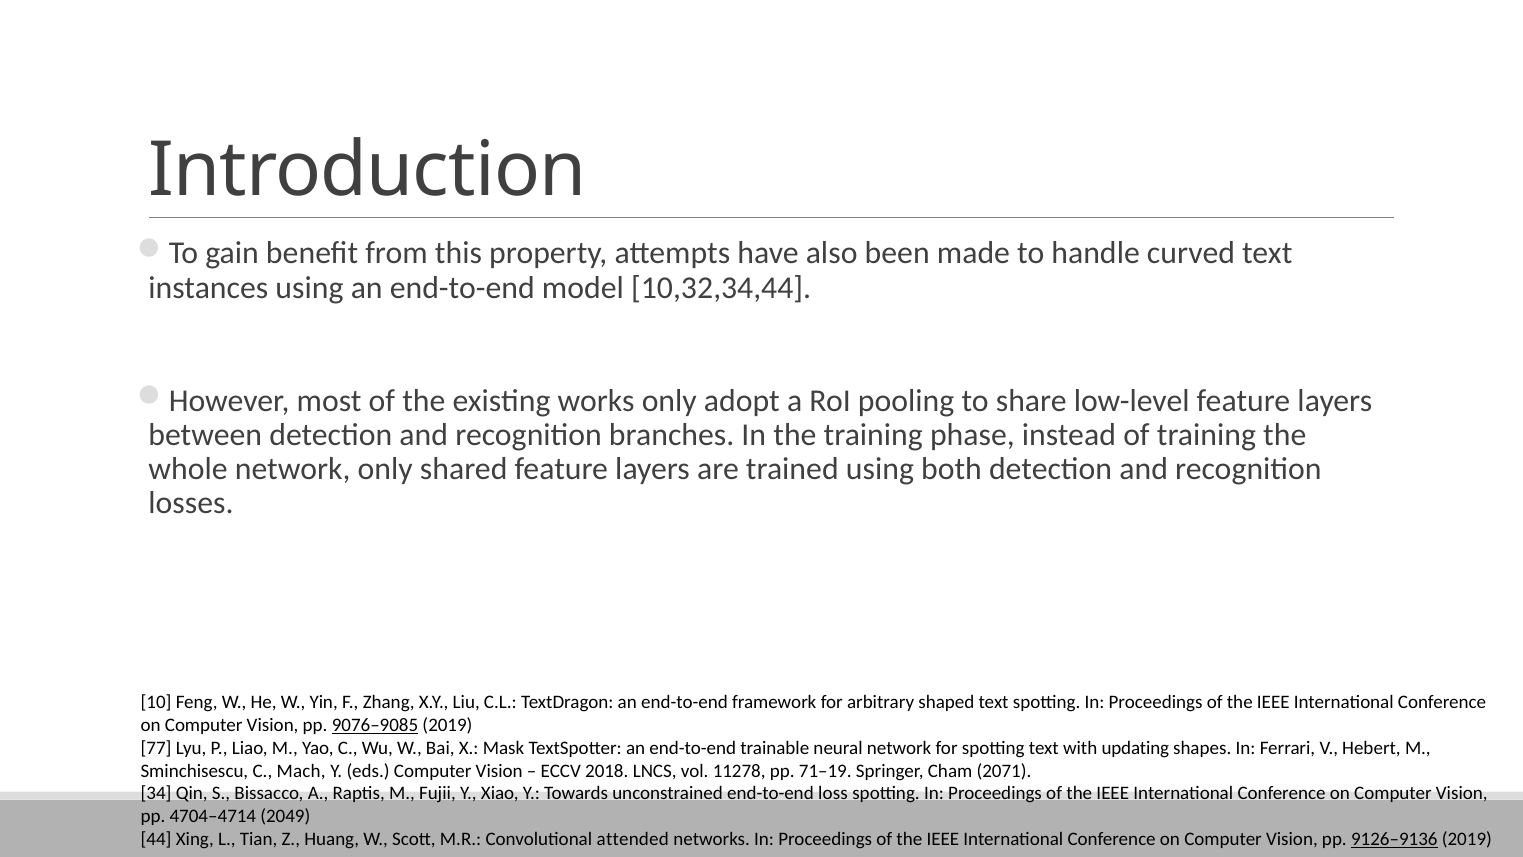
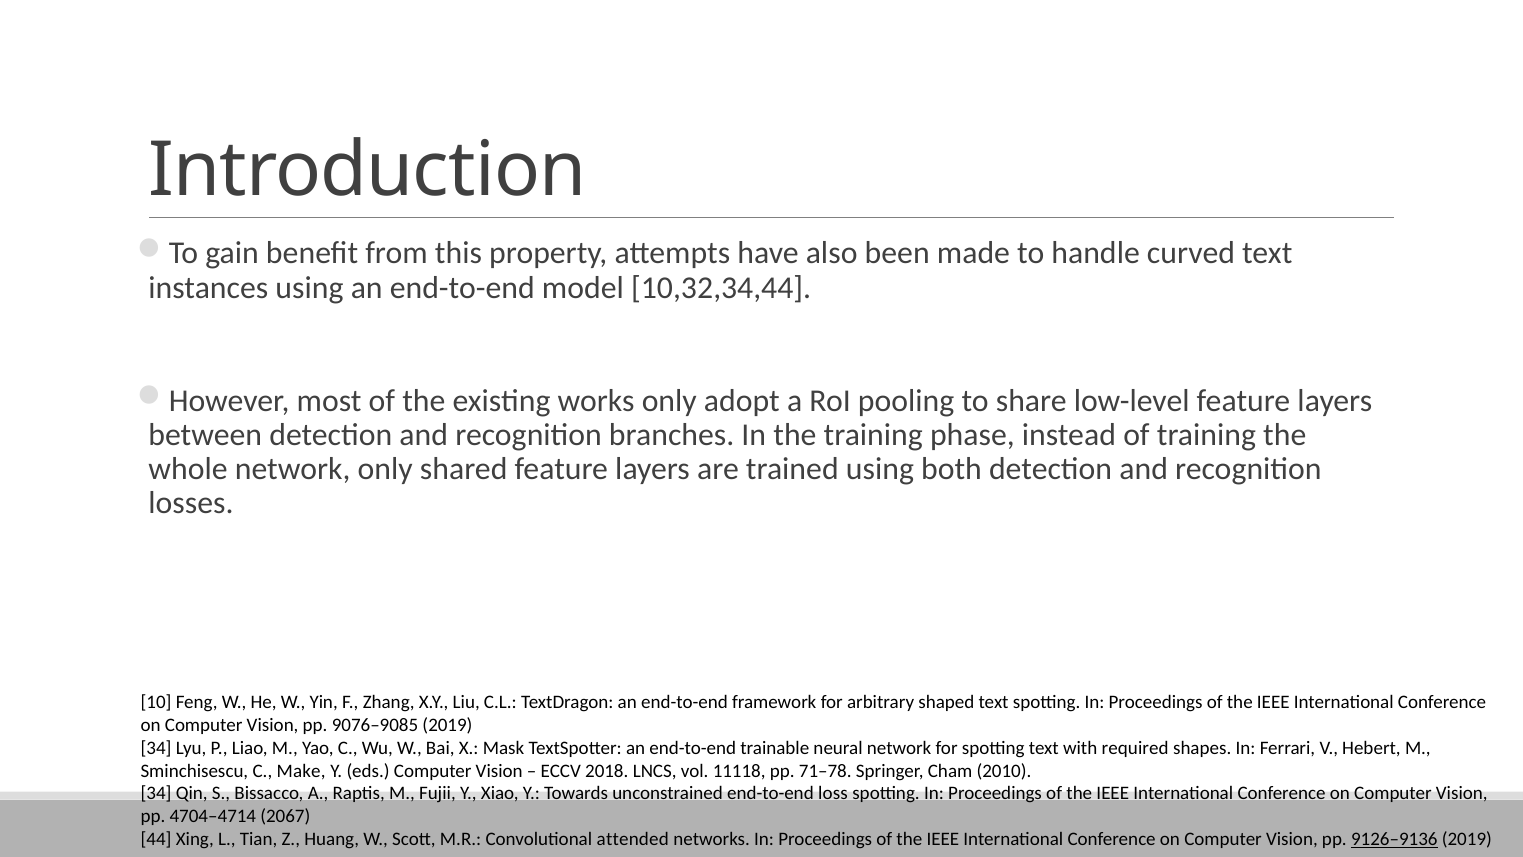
9076–9085 underline: present -> none (375, 725)
77: 77 -> 34 (156, 748)
updating: updating -> required (1135, 748)
Mach: Mach -> Make (301, 771)
11278: 11278 -> 11118 (739, 771)
71–19: 71–19 -> 71–78 (825, 771)
2071: 2071 -> 2010 (1004, 771)
2049: 2049 -> 2067 (285, 816)
